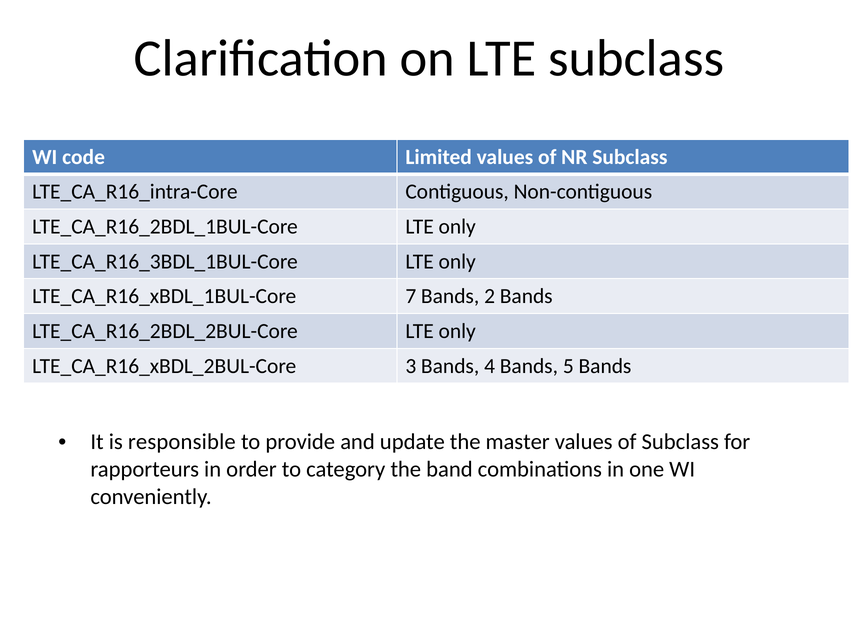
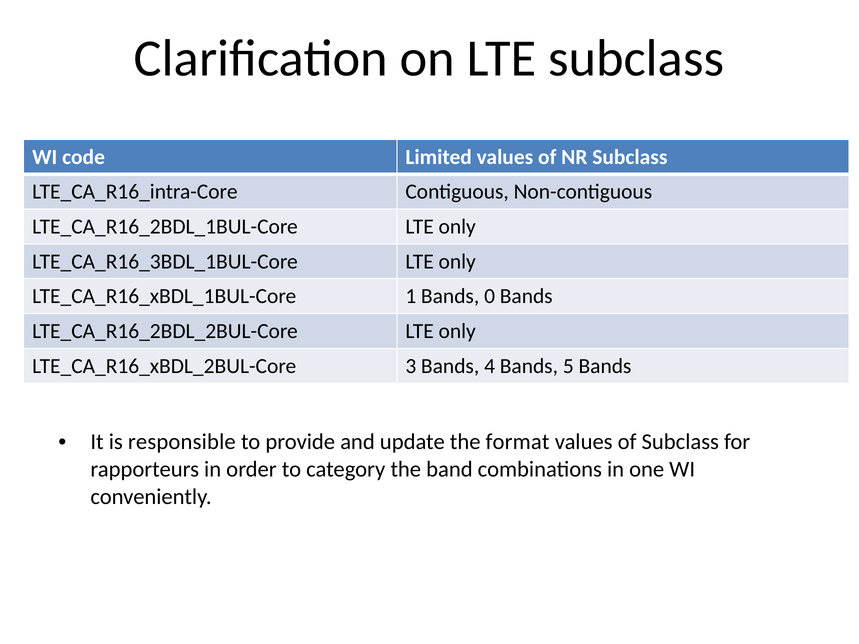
7: 7 -> 1 (411, 296)
2: 2 -> 0 (490, 296)
master: master -> format (518, 442)
